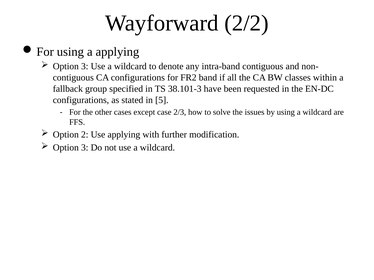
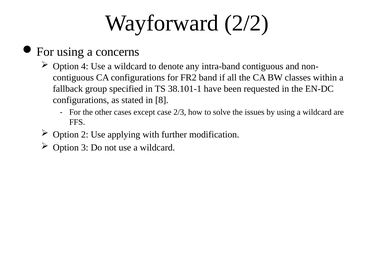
a applying: applying -> concerns (117, 52)
3: 3 -> 4 (85, 67)
38.101-3: 38.101-3 -> 38.101-1 (185, 89)
5: 5 -> 8 (162, 100)
